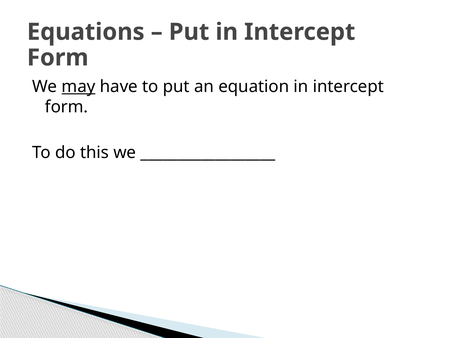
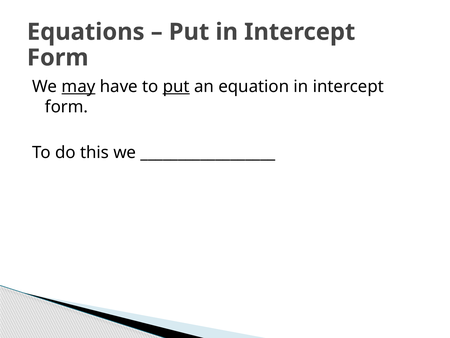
put underline: none -> present (176, 86)
